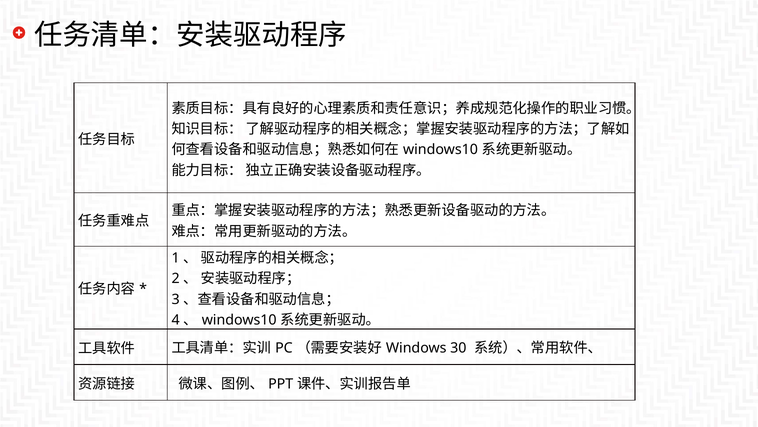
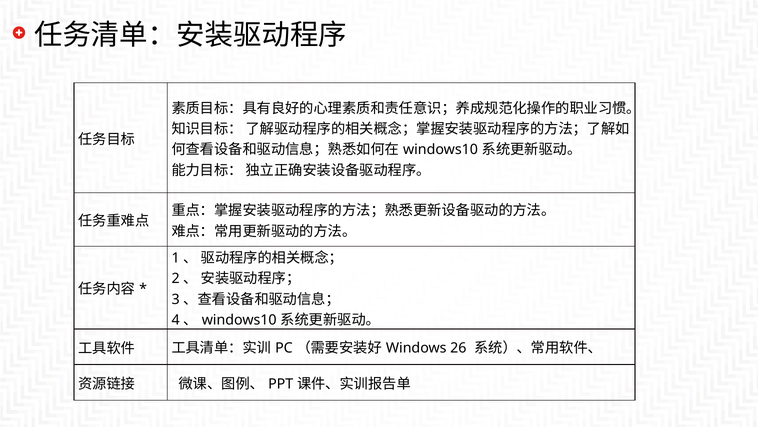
30: 30 -> 26 (458, 348)
